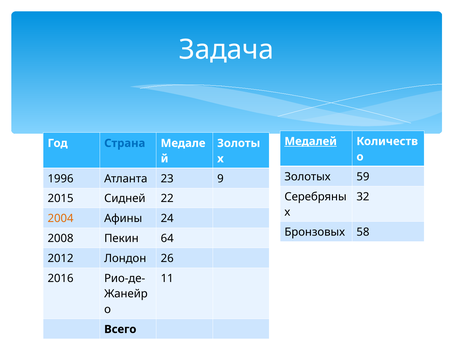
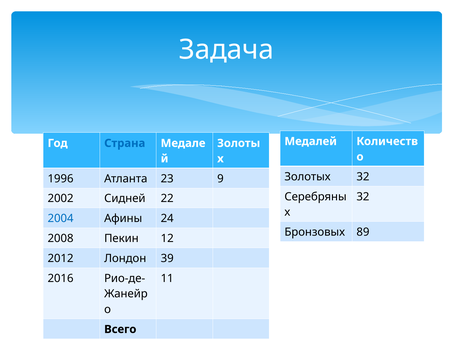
Медалей underline: present -> none (311, 141)
Золотых 59: 59 -> 32 (363, 177)
2015: 2015 -> 2002 (61, 198)
2004 colour: orange -> blue (61, 218)
58: 58 -> 89 (363, 232)
64: 64 -> 12 (167, 238)
26: 26 -> 39 (167, 258)
